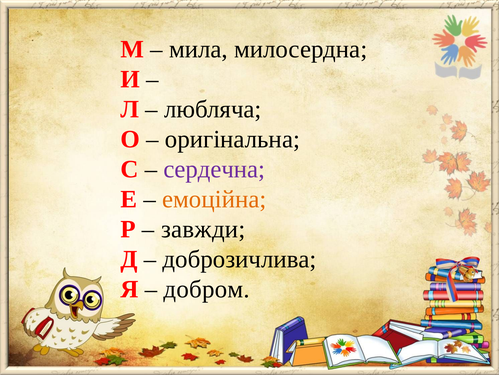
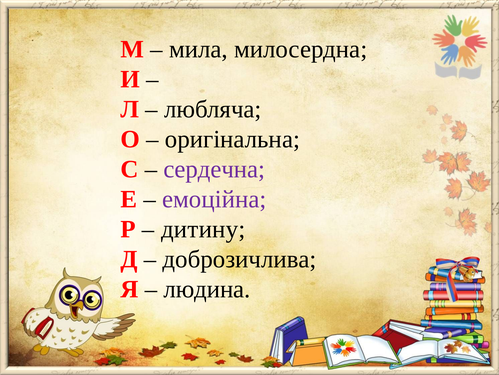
емоційна colour: orange -> purple (214, 199)
завжди: завжди -> дитину (203, 229)
добром: добром -> людина (207, 289)
